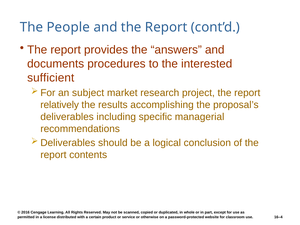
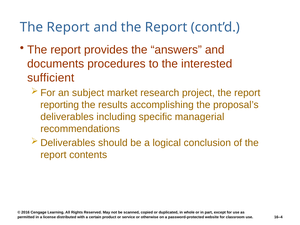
People: People -> Report (68, 27)
relatively: relatively -> reporting (60, 105)
